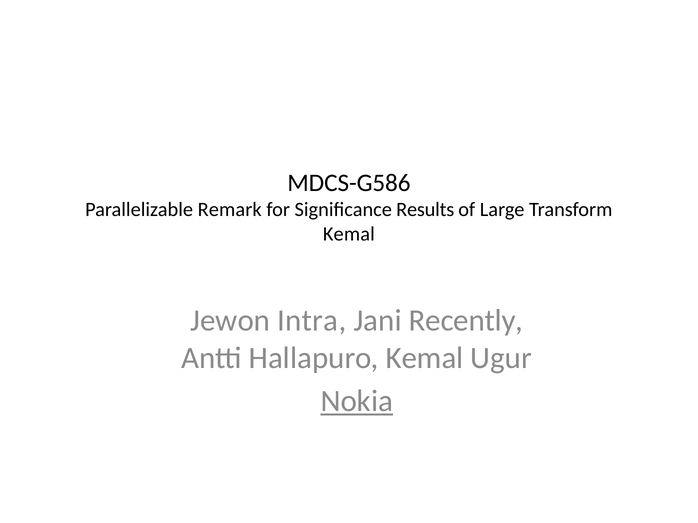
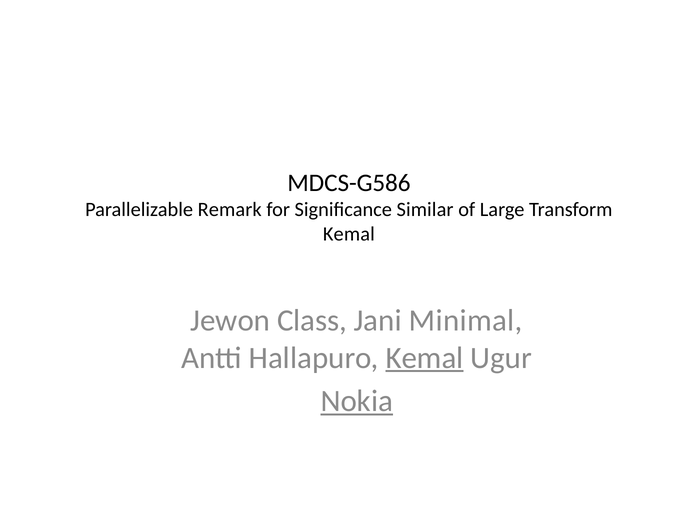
Results: Results -> Similar (425, 210)
Intra: Intra -> Class (312, 321)
Recently: Recently -> Minimal (466, 321)
Kemal underline: none -> present (425, 358)
